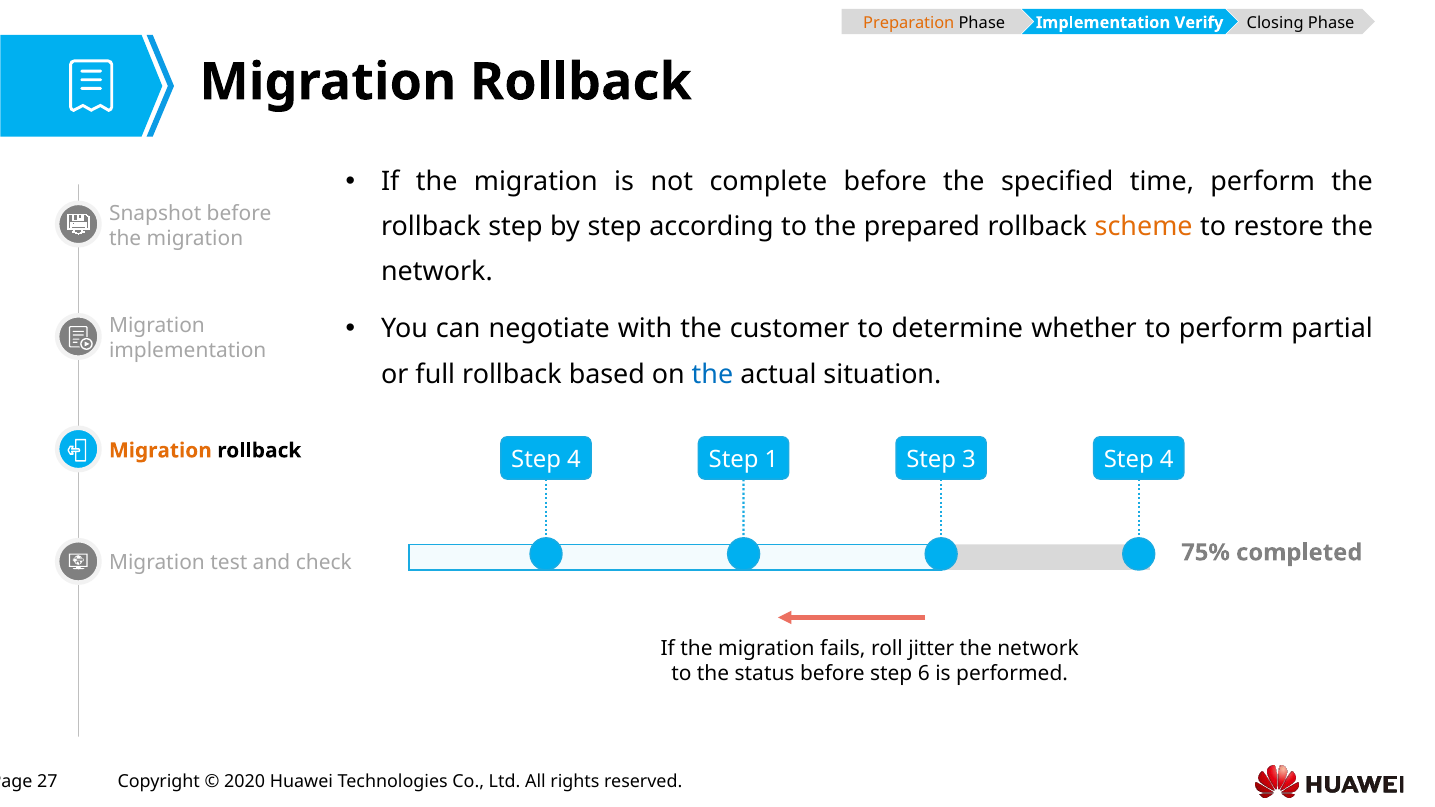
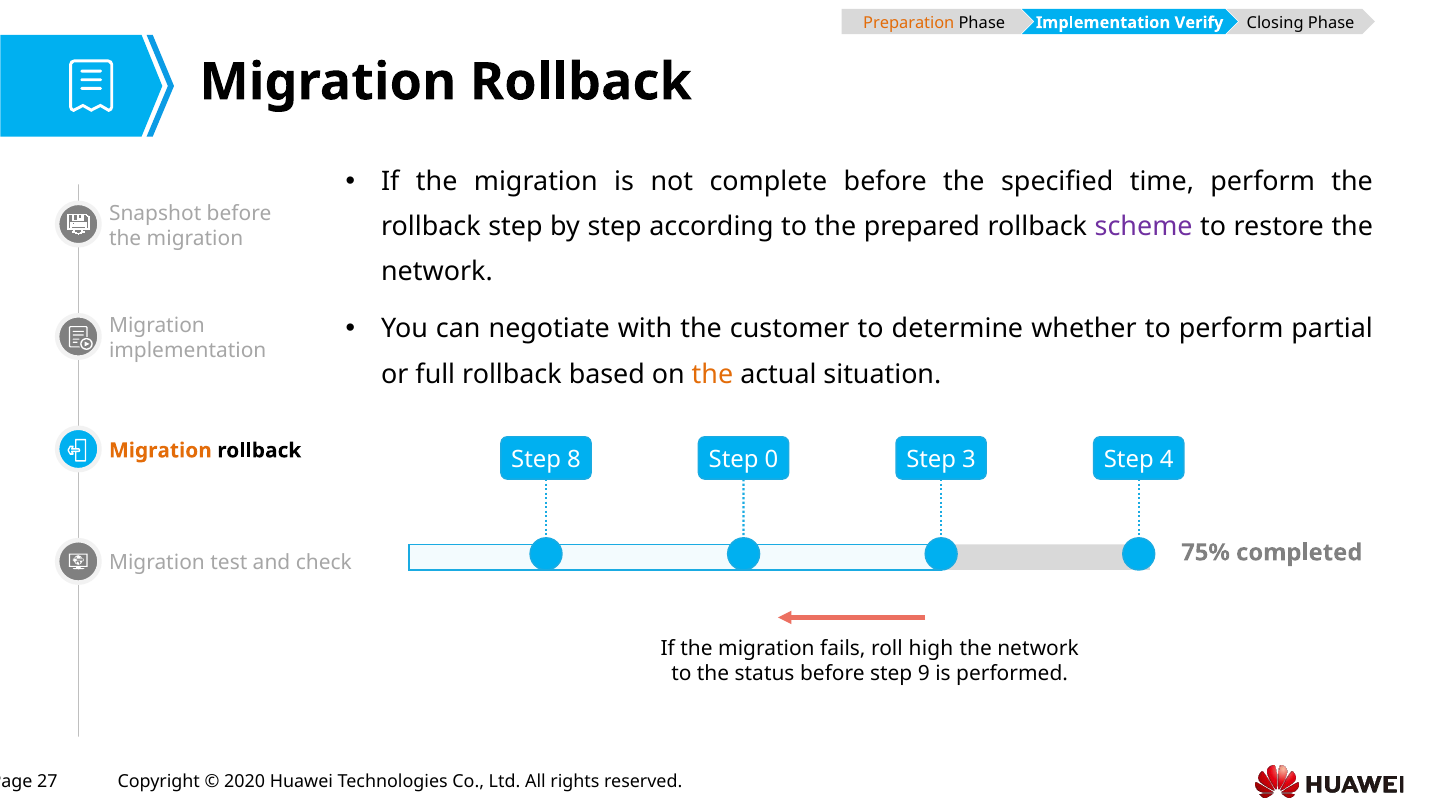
scheme colour: orange -> purple (1144, 227)
the colour: blue -> orange (712, 374)
4: 4 -> 8 (574, 460)
1: 1 -> 0 (771, 460)
jitter: jitter -> high (931, 649)
6: 6 -> 9 (924, 674)
